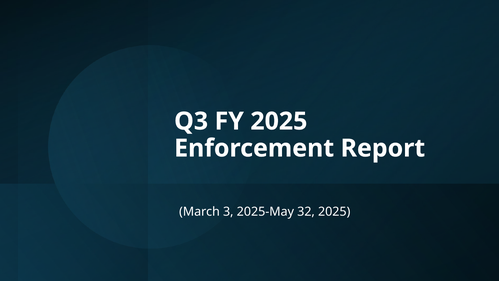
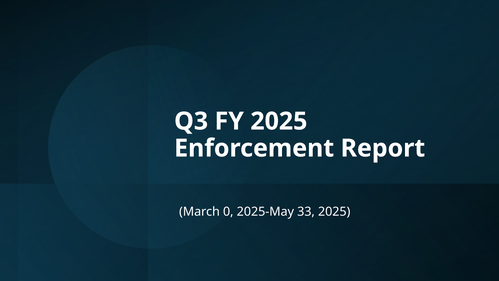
3: 3 -> 0 (228, 212)
32: 32 -> 33 (306, 212)
